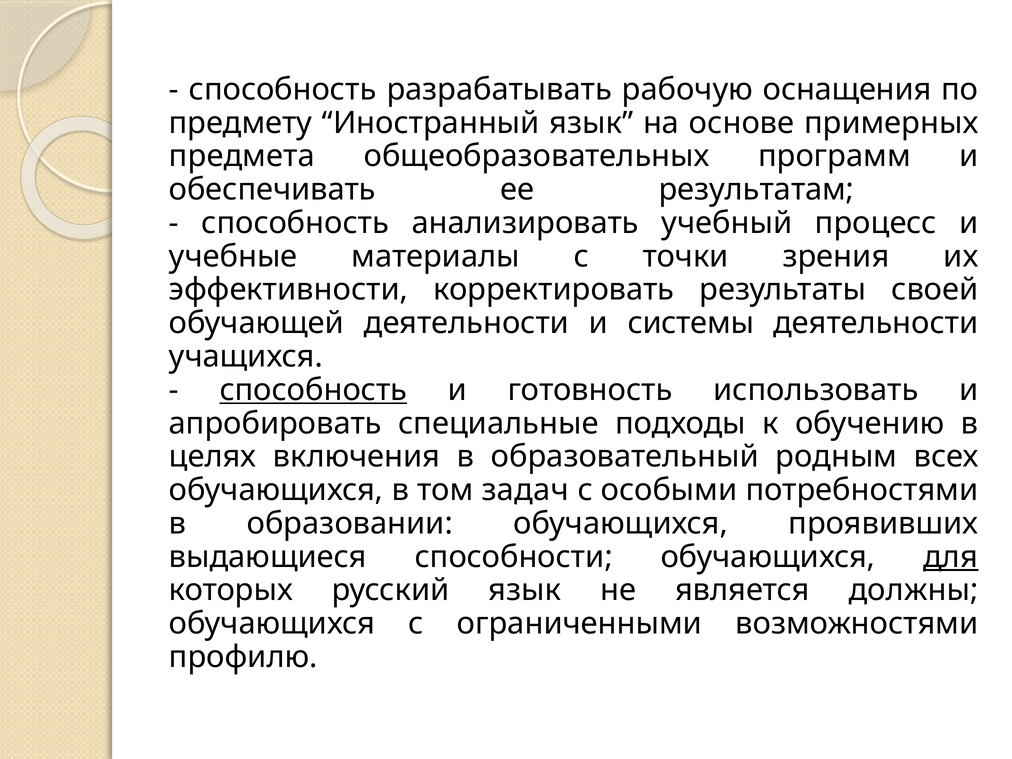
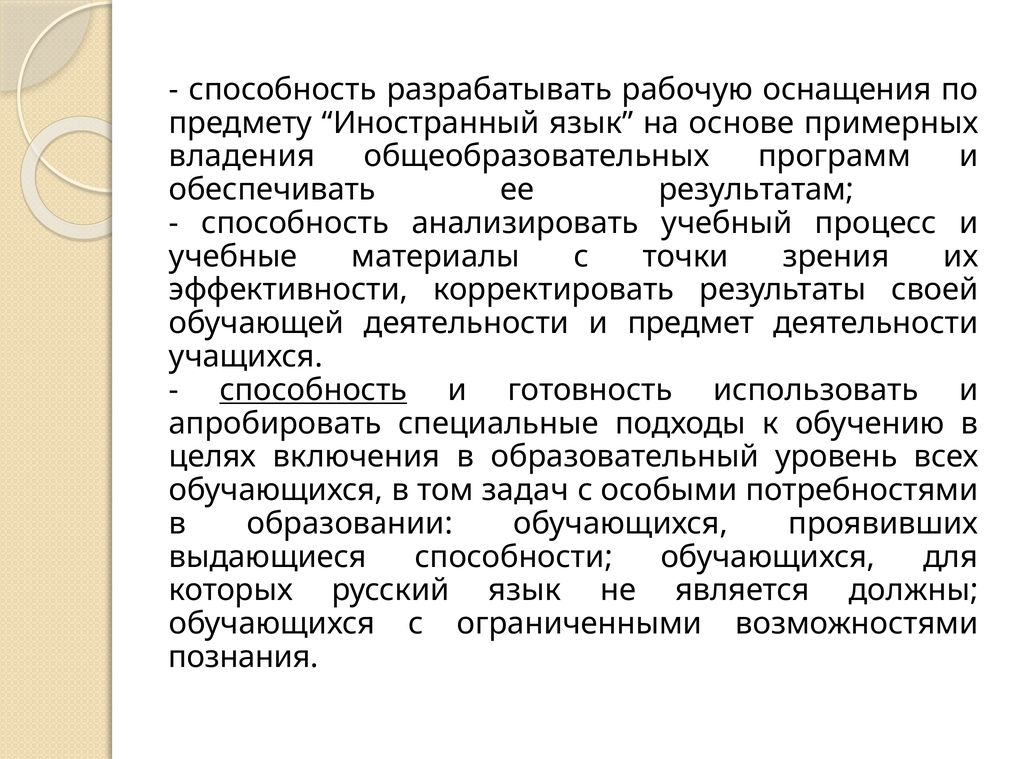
предмета: предмета -> владения (242, 156)
системы: системы -> предмет (691, 323)
родным: родным -> уровень (836, 457)
для underline: present -> none (951, 557)
профилю: профилю -> познания (243, 657)
